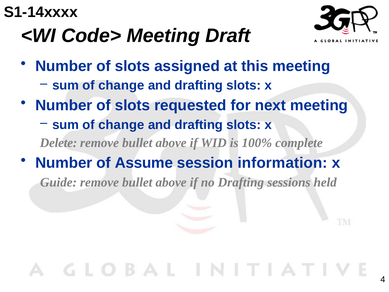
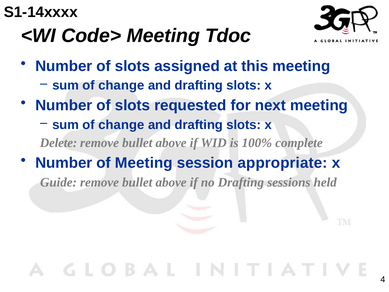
Draft: Draft -> Tdoc (228, 36)
of Assume: Assume -> Meeting (144, 163)
information: information -> appropriate (283, 163)
